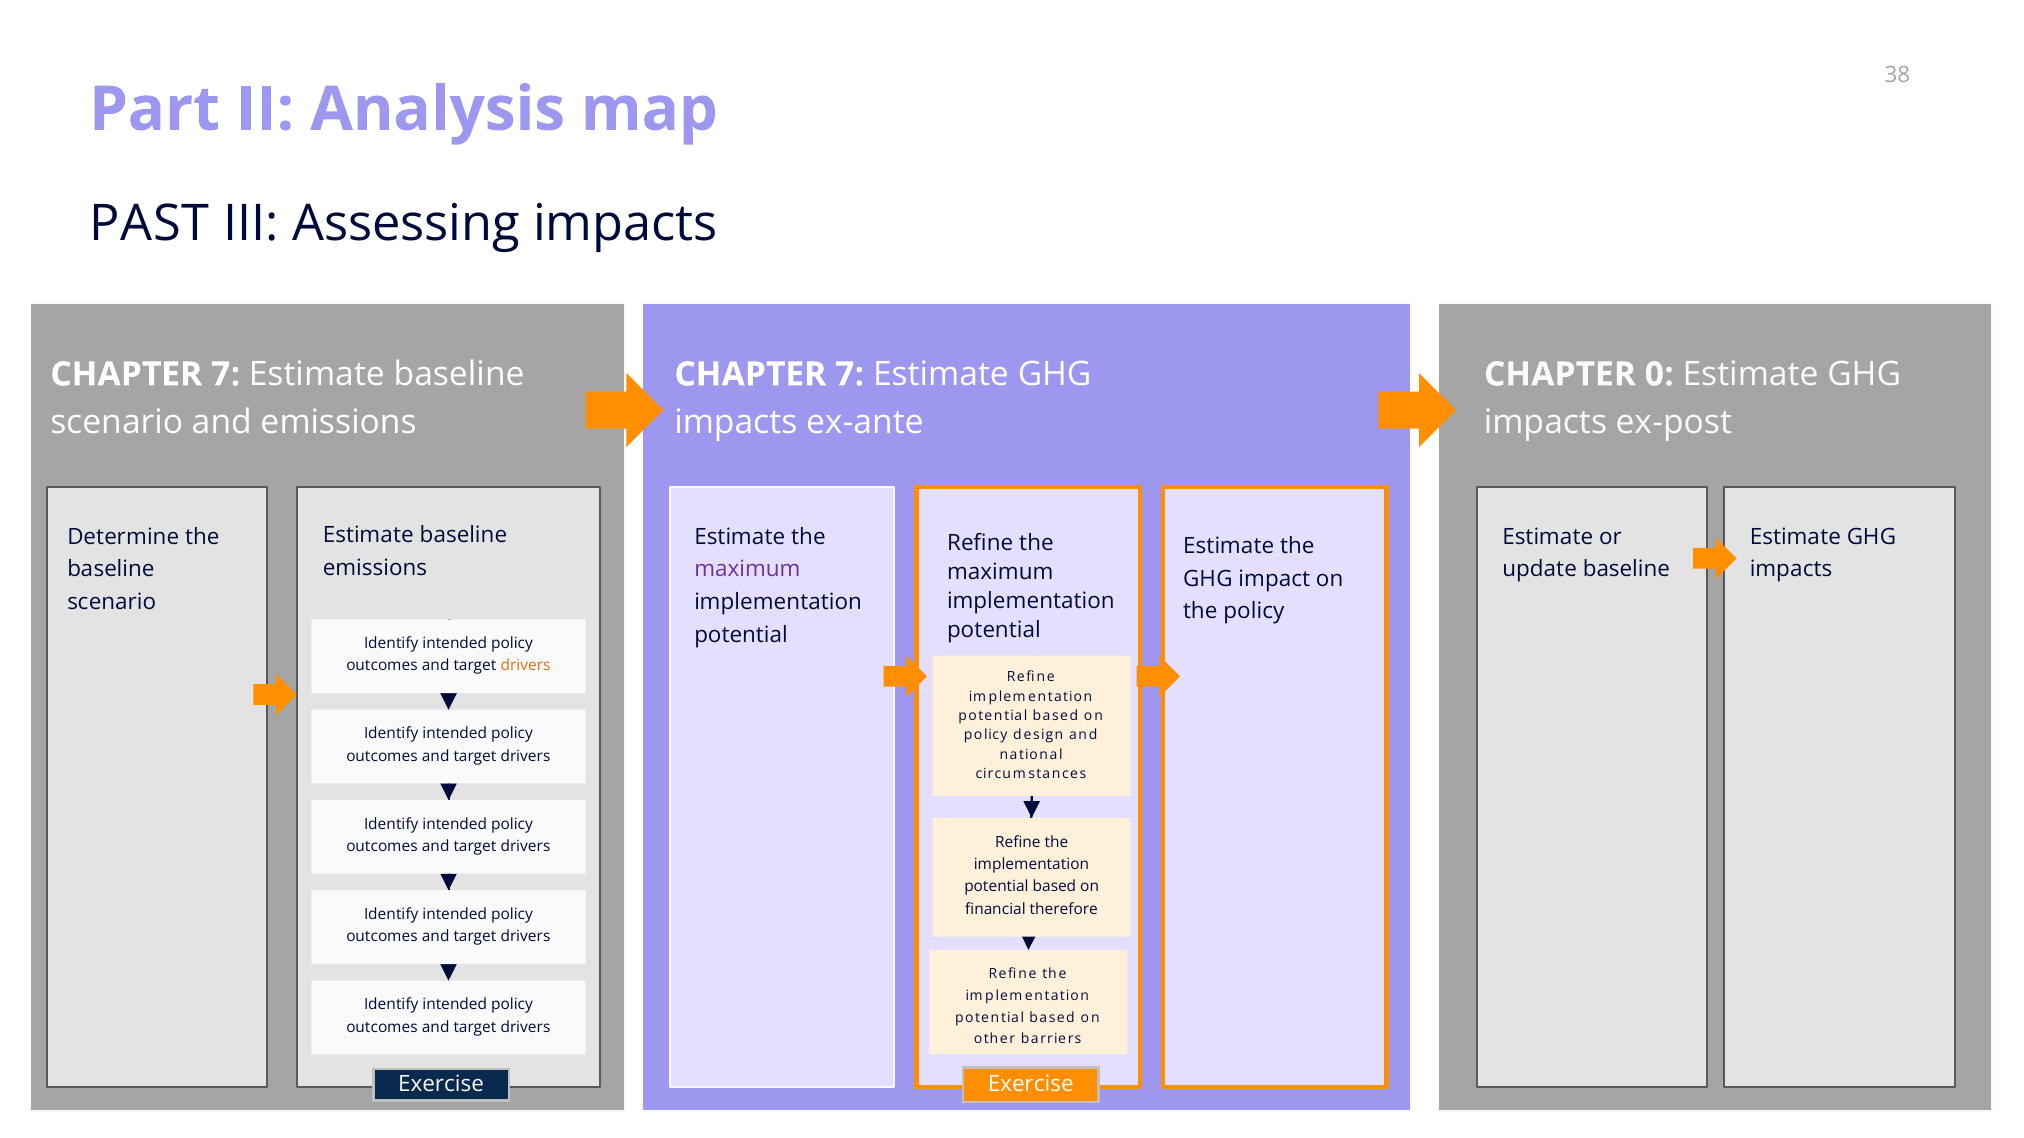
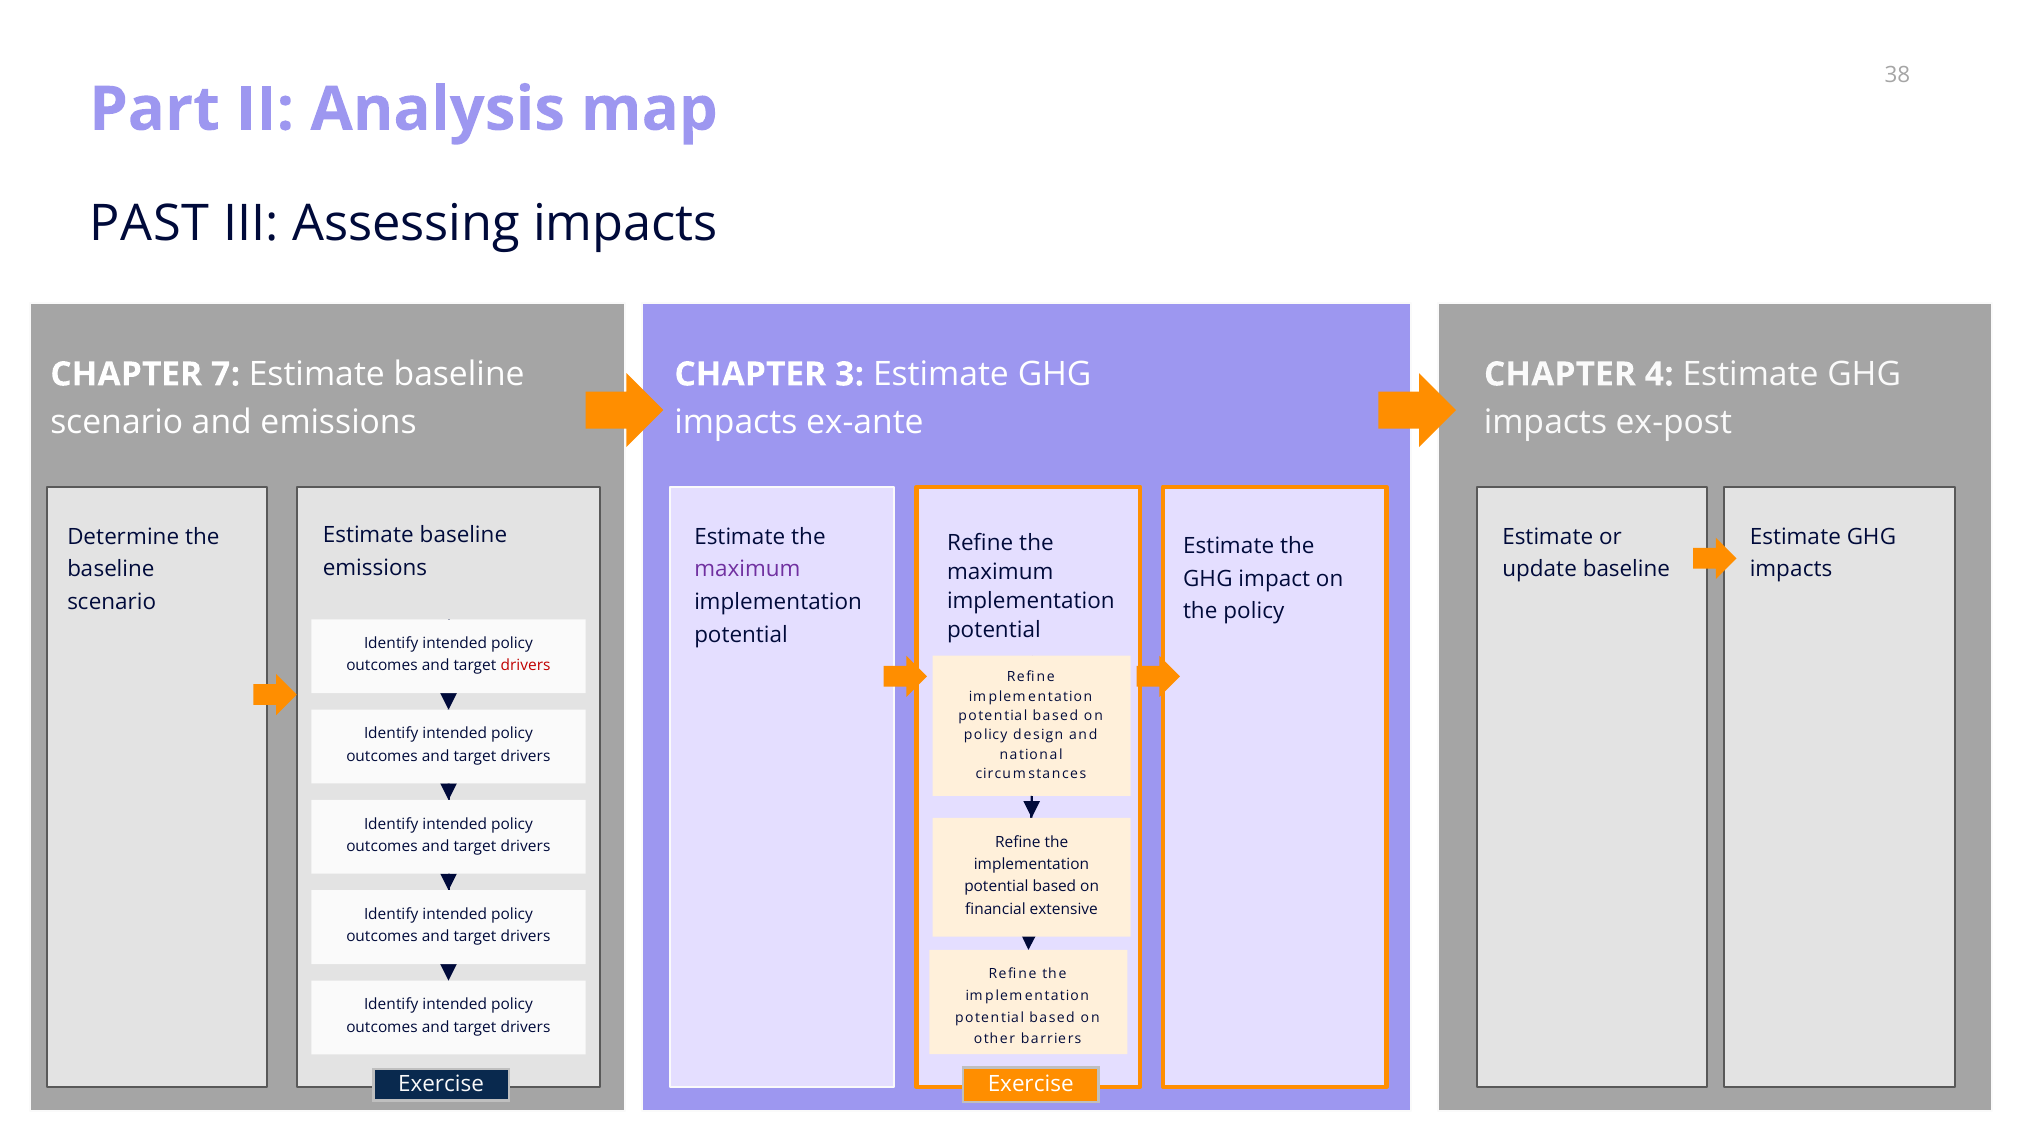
7: 7 -> 3 (850, 375)
0: 0 -> 4 (1659, 375)
drivers colour: orange -> red (526, 666)
therefore: therefore -> extensive (1064, 909)
